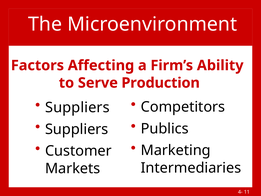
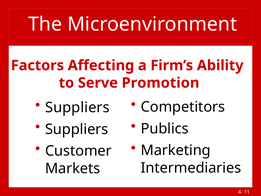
Production: Production -> Promotion (160, 83)
